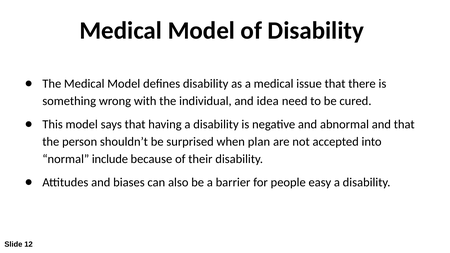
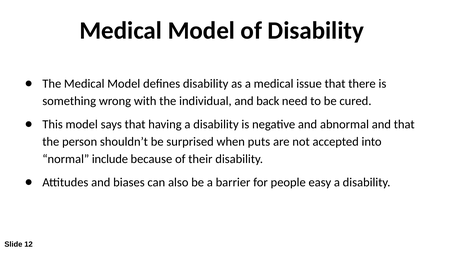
idea: idea -> back (268, 101)
plan: plan -> puts (259, 142)
